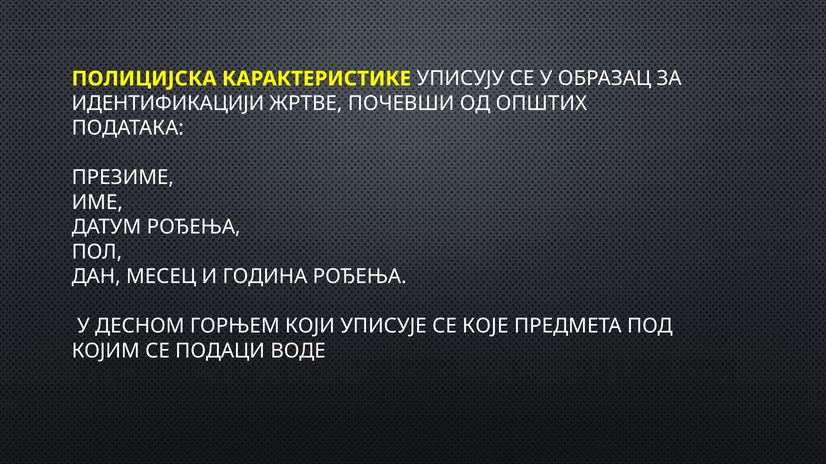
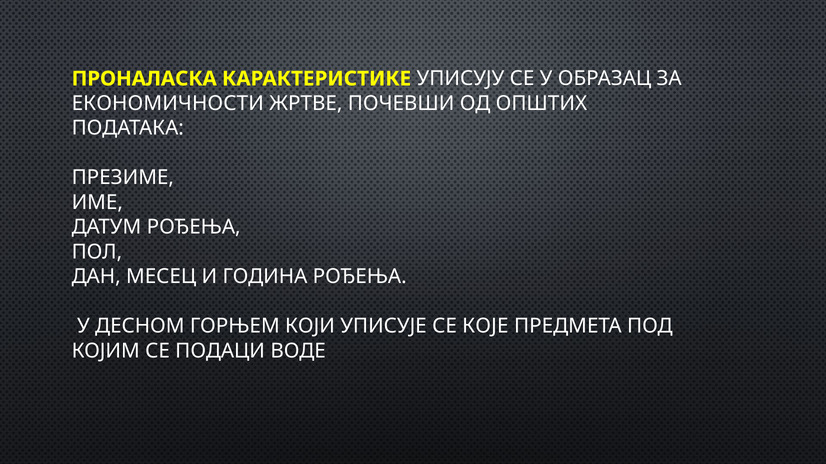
ПОЛИЦИЈСКА: ПОЛИЦИЈСКА -> ПРОНАЛАСКА (144, 79)
ИДЕНТИФИКАЦИЈИ: ИДЕНТИФИКАЦИЈИ -> ЕКОНОМИЧНОСТИ (168, 104)
